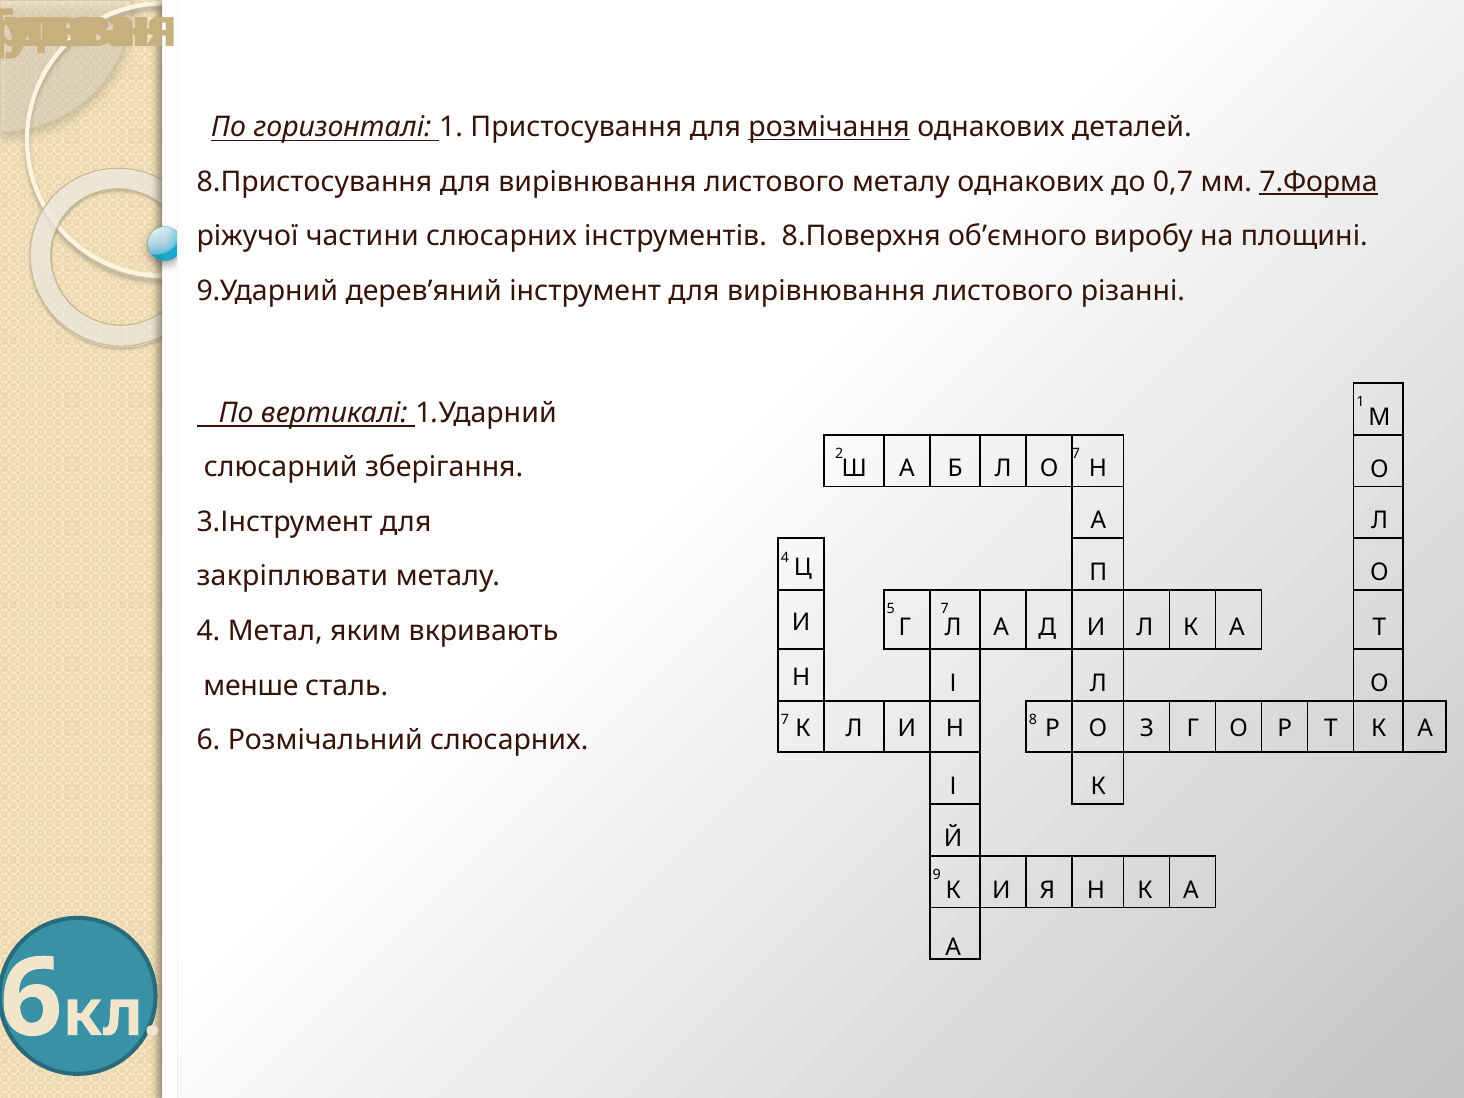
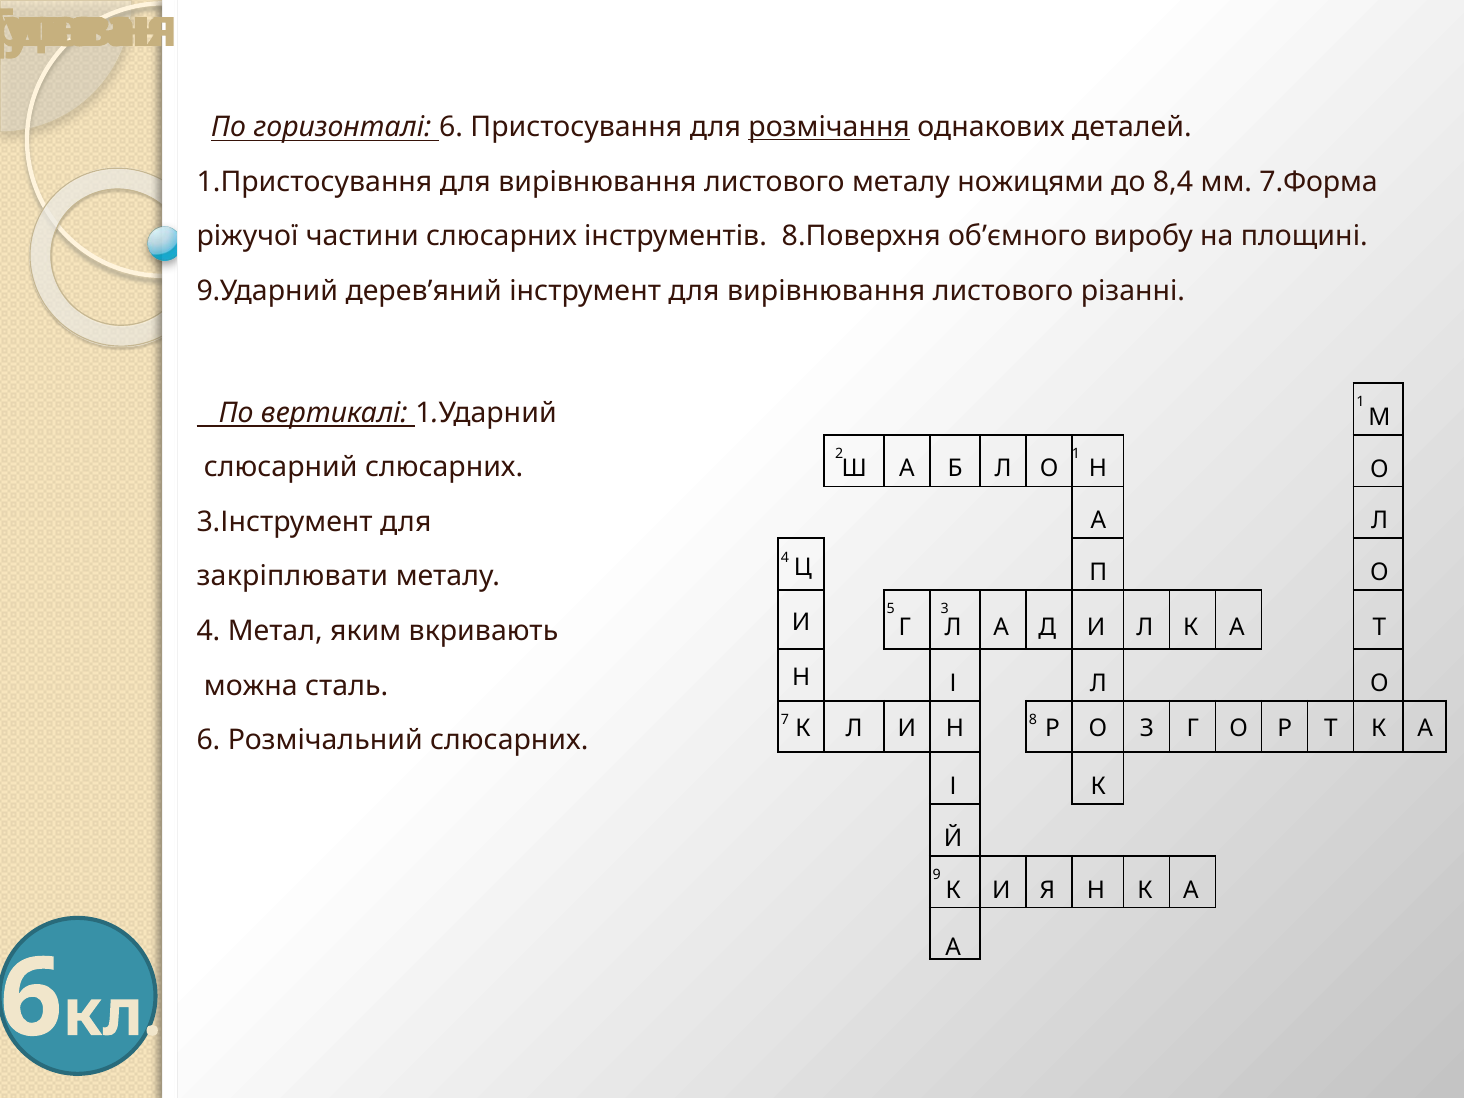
горизонталі 1: 1 -> 6 (451, 127)
8.Пристосування: 8.Пристосування -> 1.Пристосування (315, 182)
металу однакових: однакових -> ножицями (1031, 182)
0,7: 0,7 -> 8,4 (1173, 182)
7.Форма underline: present -> none (1319, 182)
2 7: 7 -> 1 (1076, 454)
слюсарний зберігання: зберігання -> слюсарних (444, 467)
5 7: 7 -> 3 (945, 609)
менше: менше -> можна (251, 686)
